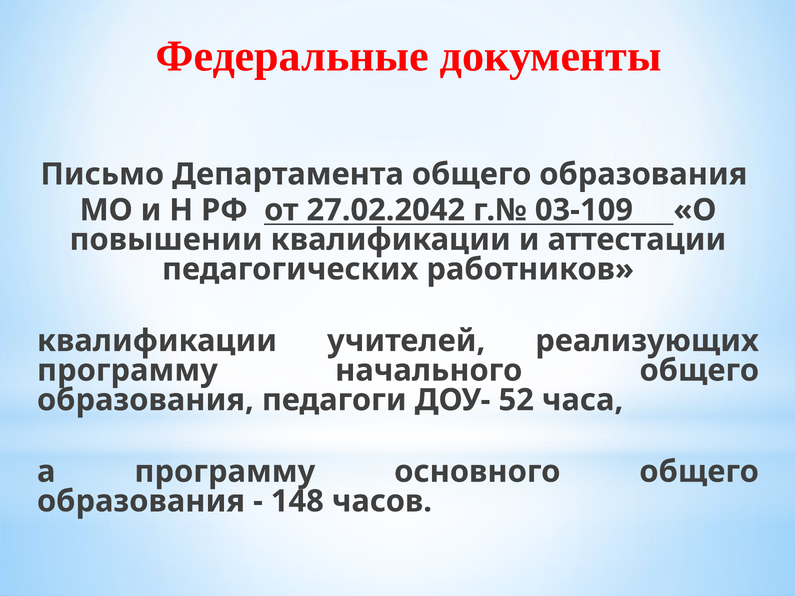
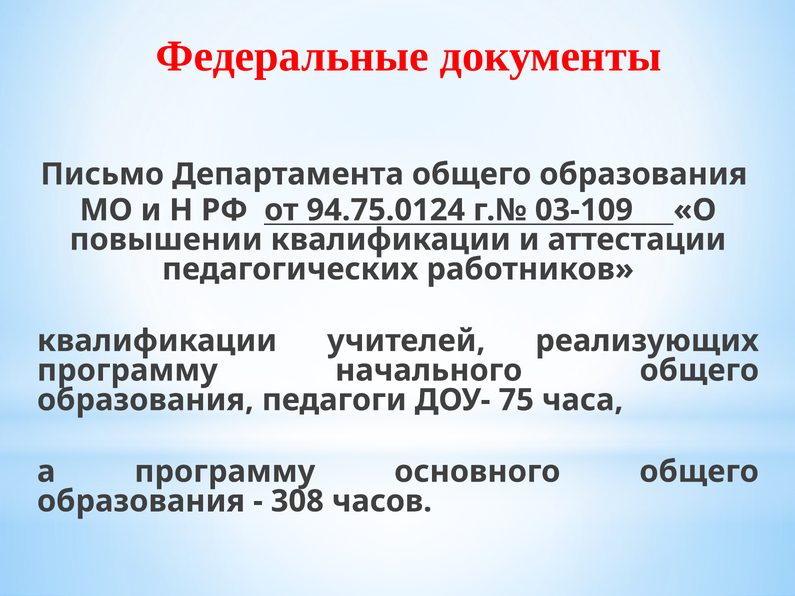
27.02.2042: 27.02.2042 -> 94.75.0124 (386, 210)
52: 52 -> 75 (516, 400)
148: 148 -> 308 (297, 501)
